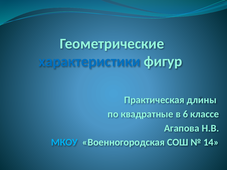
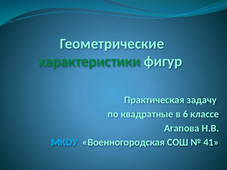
характеристики colour: blue -> green (89, 62)
длины: длины -> задачу (202, 100)
14: 14 -> 41 (211, 143)
